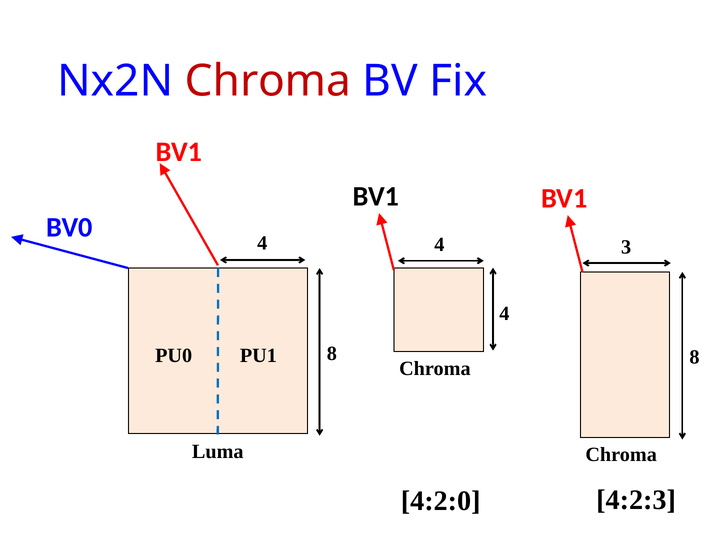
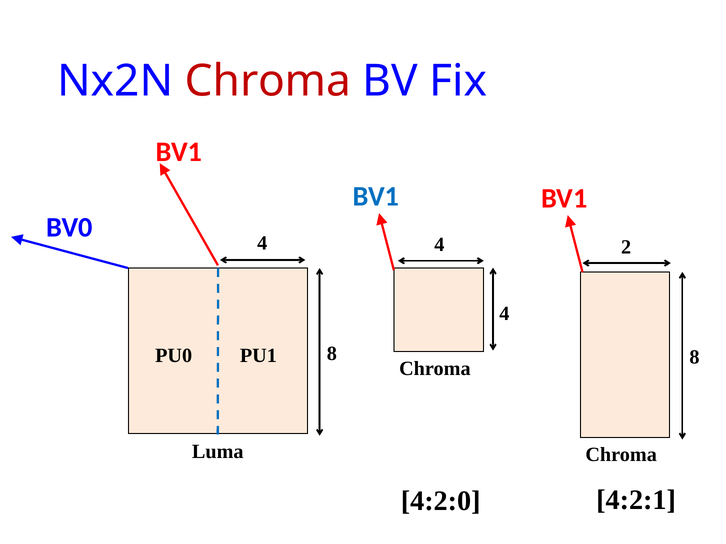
BV1 colour: black -> blue (376, 197)
3: 3 -> 2 (626, 247)
4:2:3: 4:2:3 -> 4:2:1 (636, 501)
